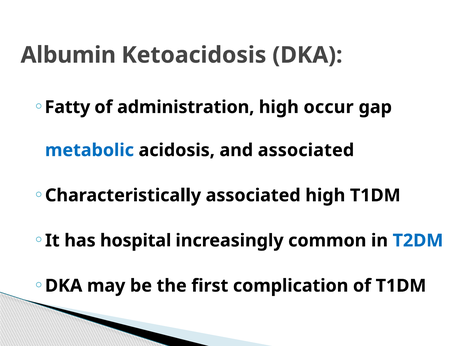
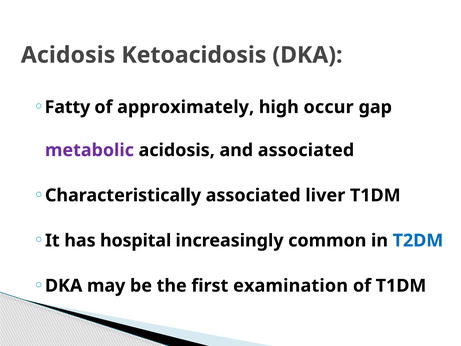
Albumin: Albumin -> Acidosis (68, 55)
administration: administration -> approximately (186, 107)
metabolic colour: blue -> purple (89, 150)
associated high: high -> liver (325, 195)
complication: complication -> examination (291, 286)
